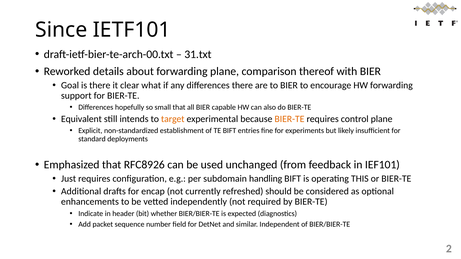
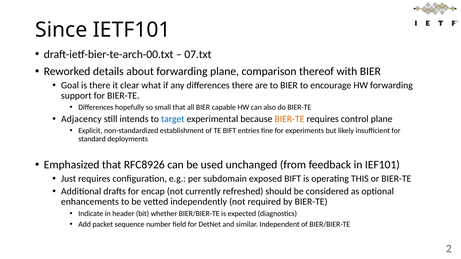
31.txt: 31.txt -> 07.txt (198, 54)
Equivalent: Equivalent -> Adjacency (81, 119)
target colour: orange -> blue (173, 119)
handling: handling -> exposed (266, 179)
